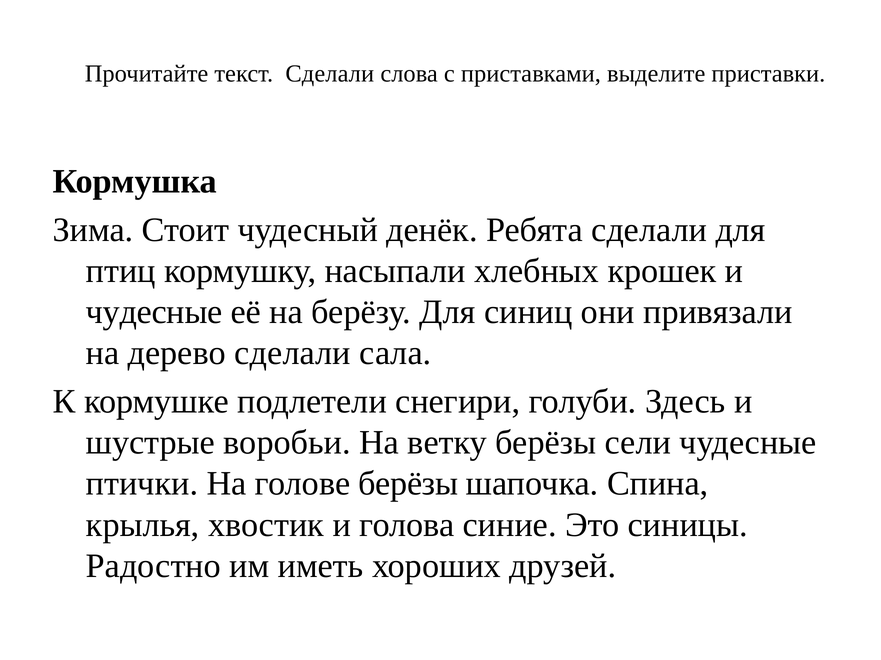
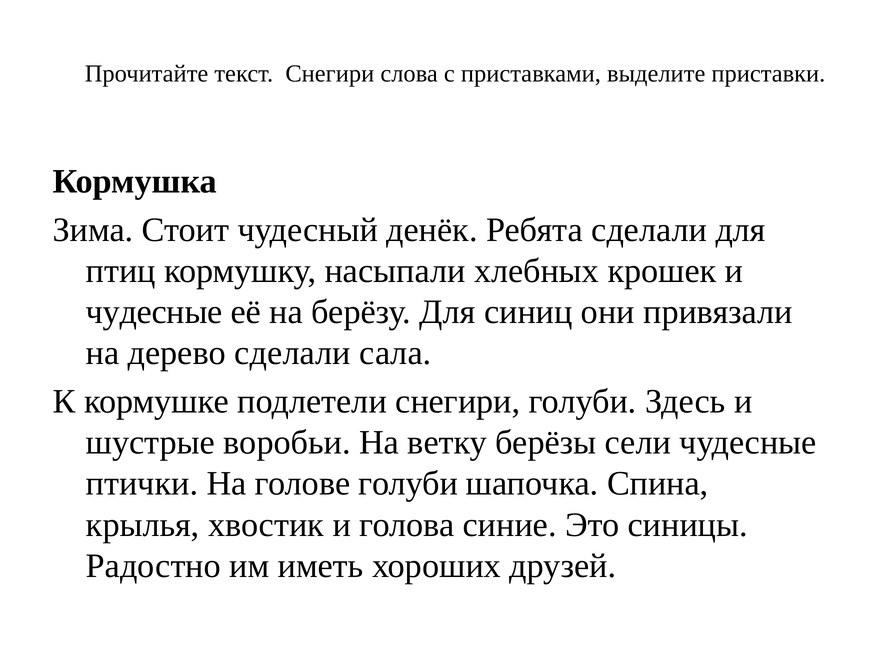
текст Сделали: Сделали -> Снегири (330, 74)
голове берёзы: берёзы -> голуби (408, 484)
